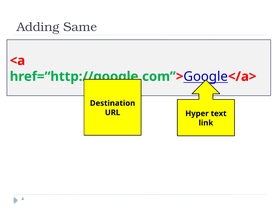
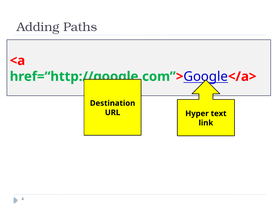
Same: Same -> Paths (80, 27)
